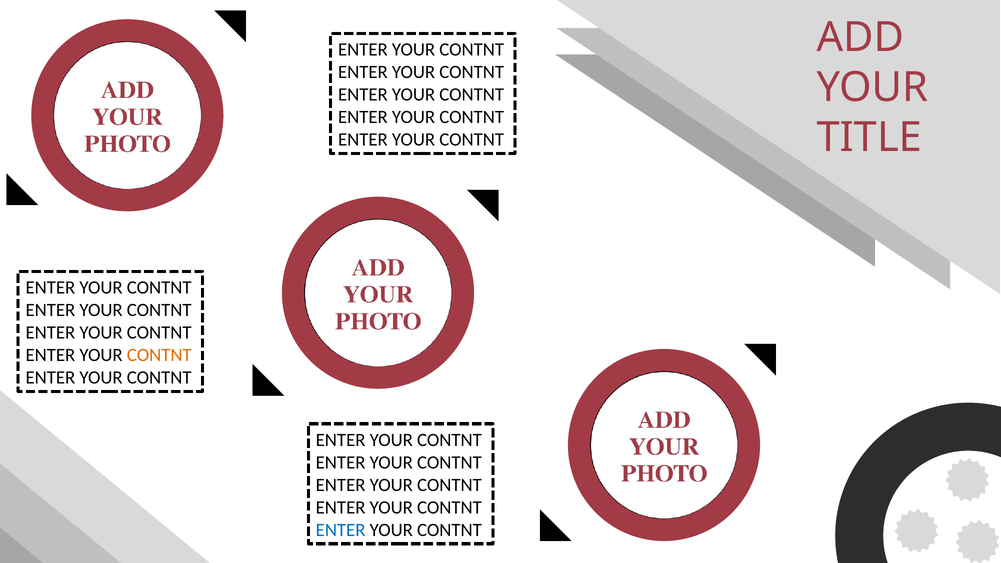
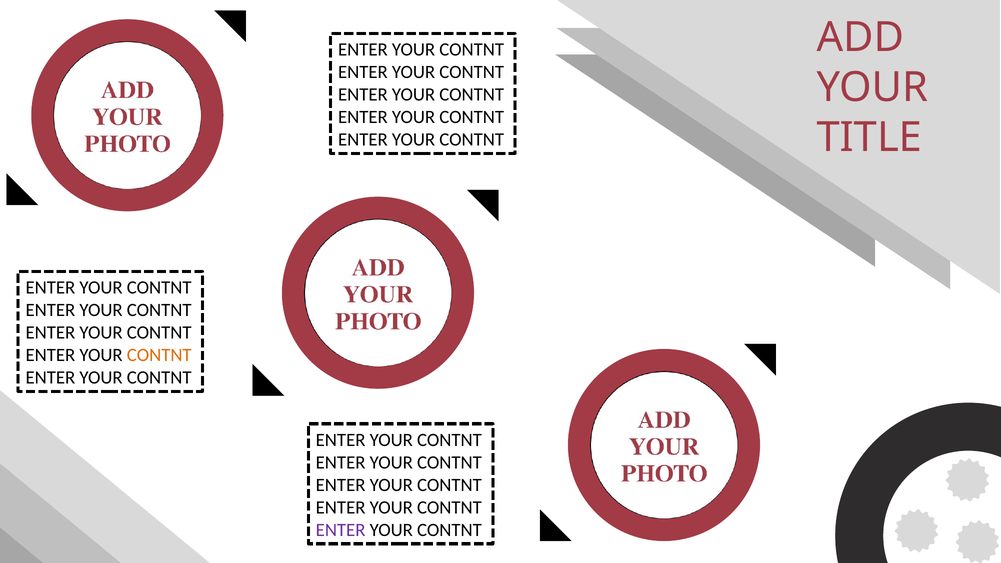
ENTER colour: blue -> purple (341, 530)
